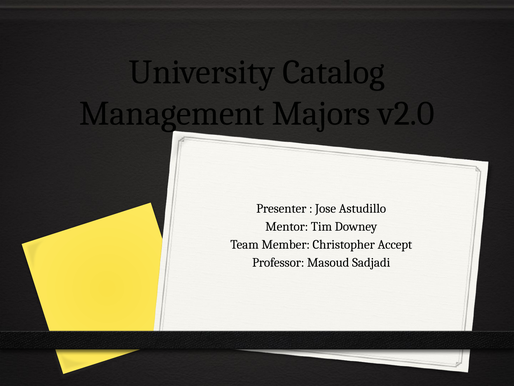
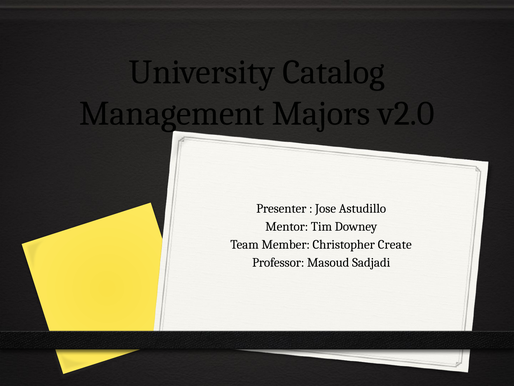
Accept: Accept -> Create (395, 244)
